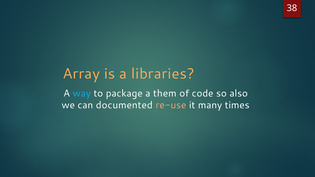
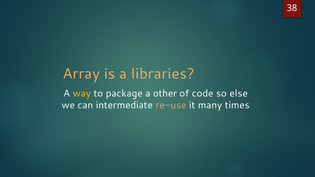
way colour: light blue -> yellow (82, 94)
them: them -> other (165, 94)
also: also -> else (239, 94)
documented: documented -> intermediate (124, 105)
